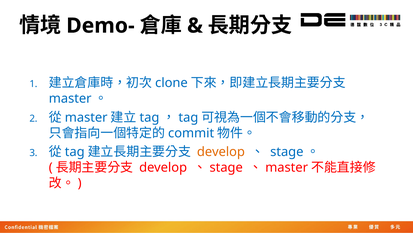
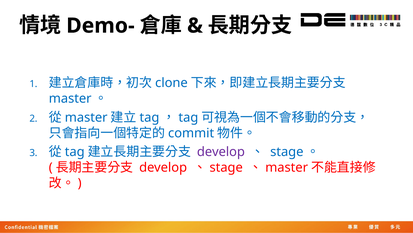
develop colour: orange -> purple (221, 152)
